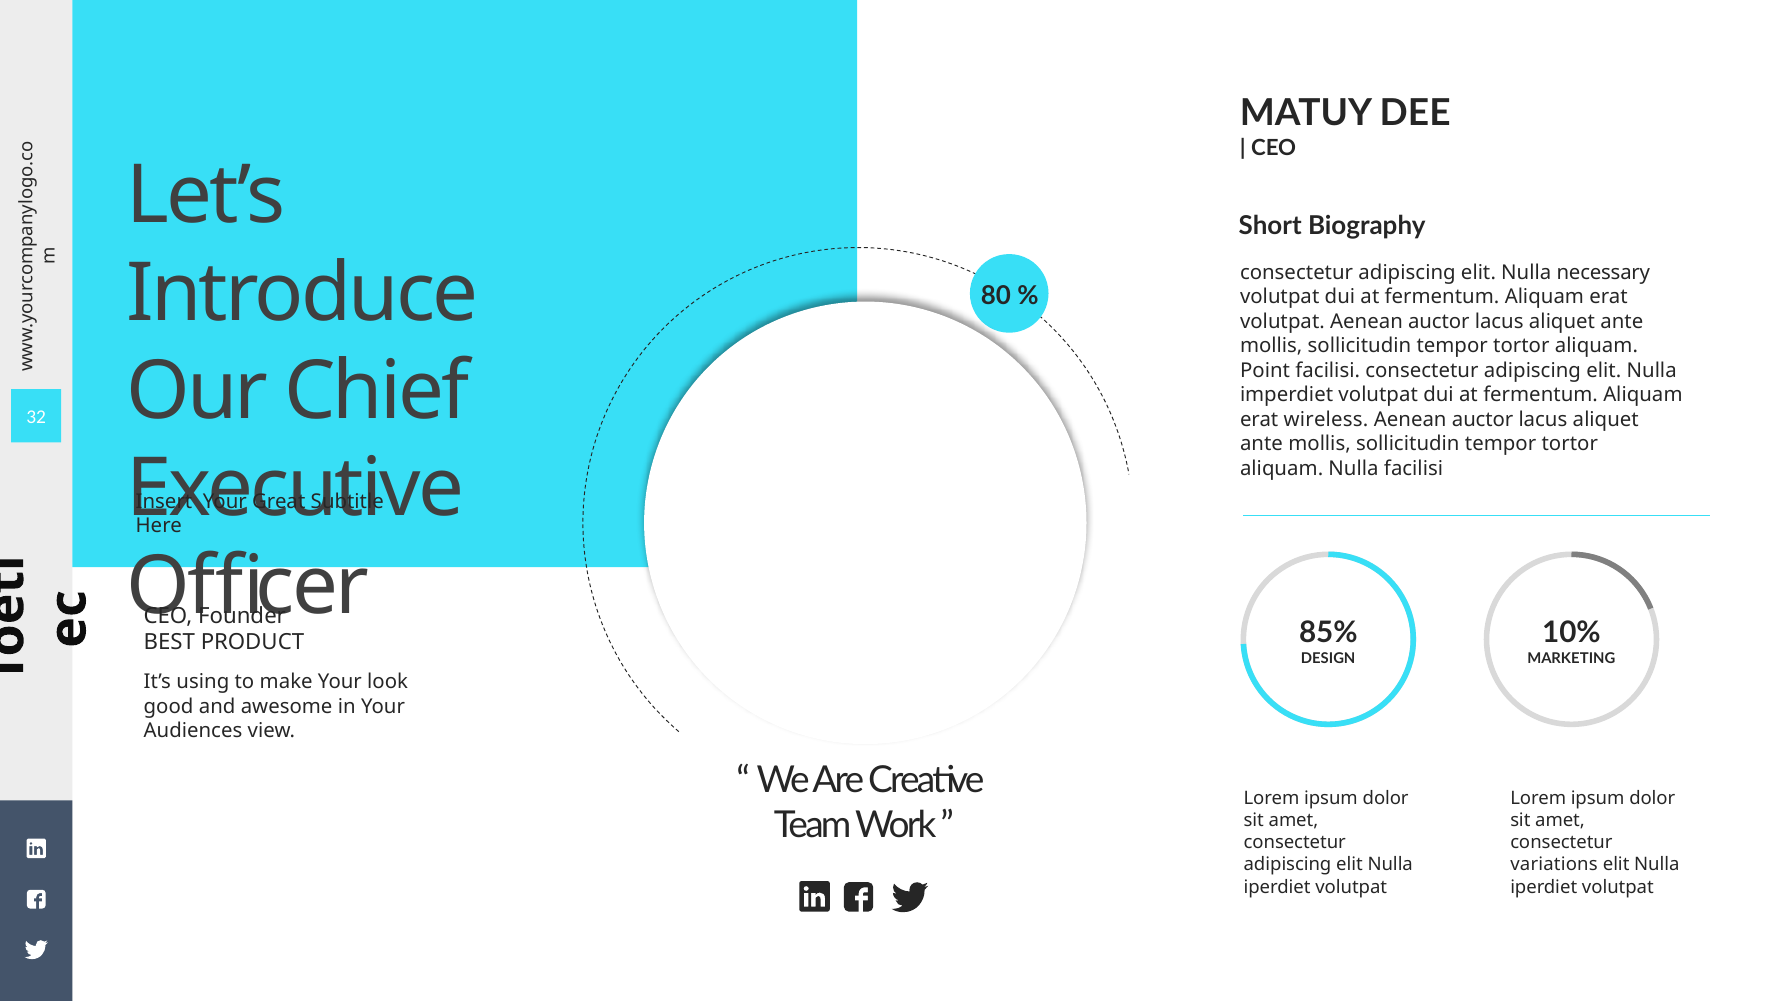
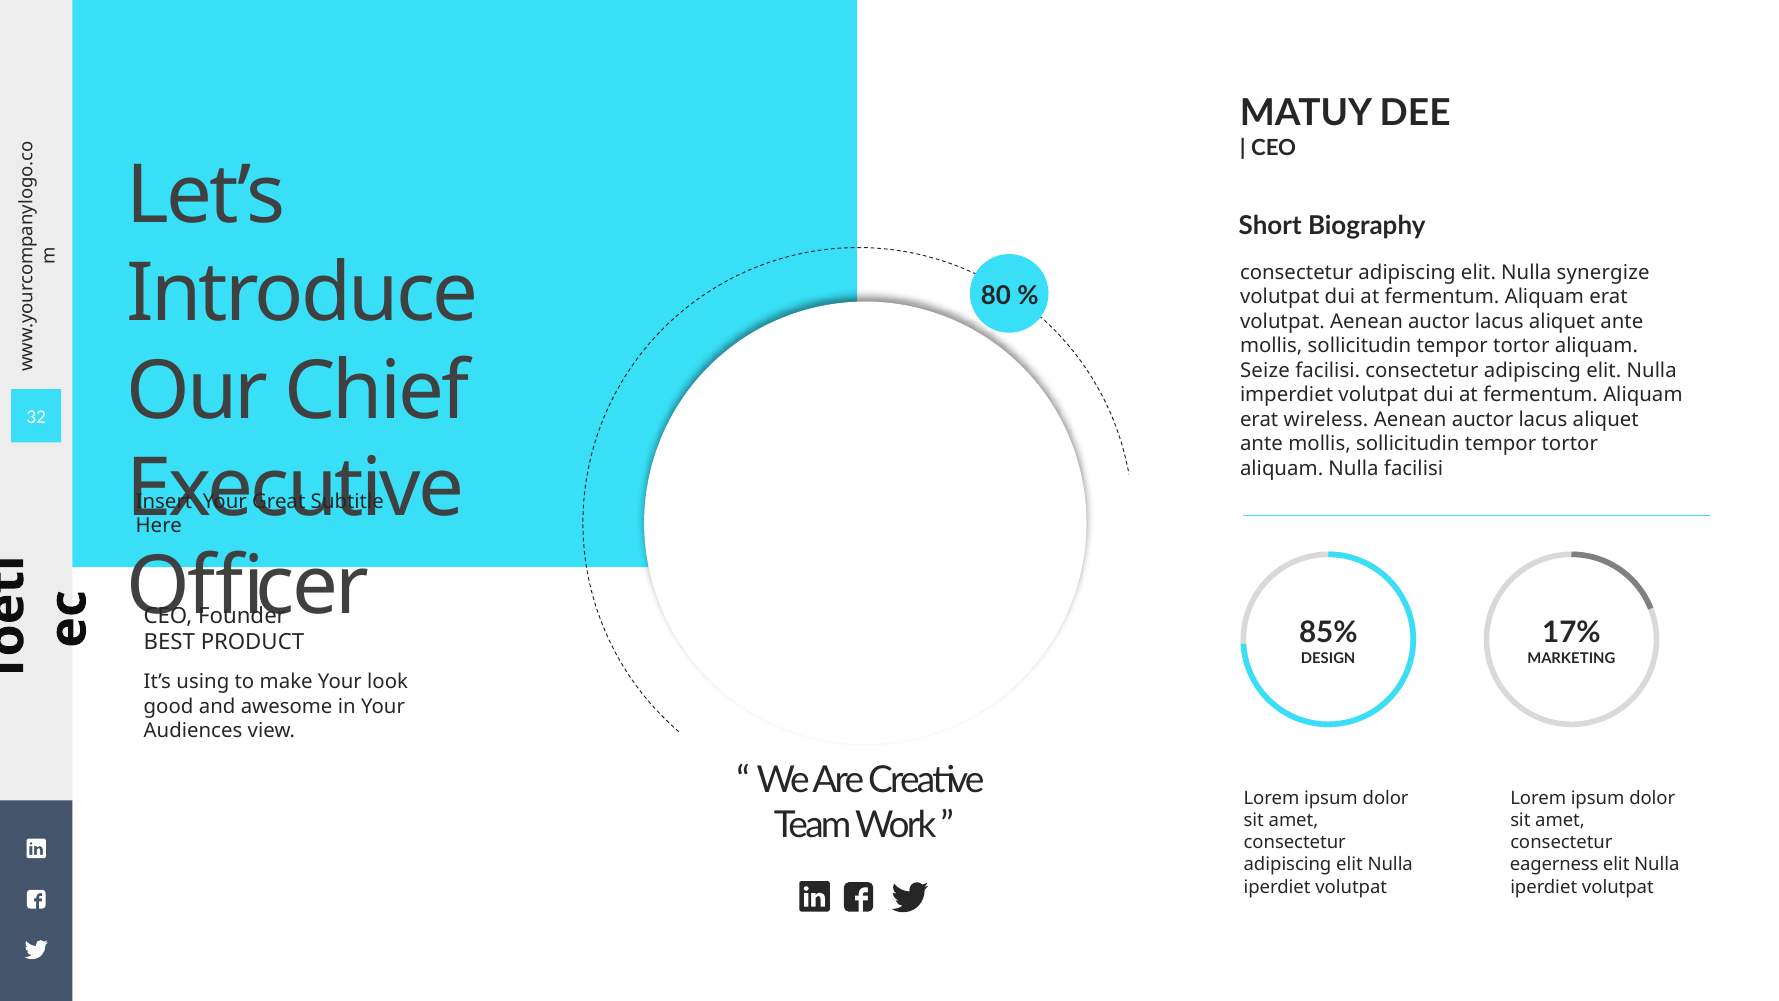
necessary: necessary -> synergize (1603, 272)
Point: Point -> Seize (1265, 370)
10%: 10% -> 17% (1571, 632)
variations: variations -> eagerness (1554, 864)
